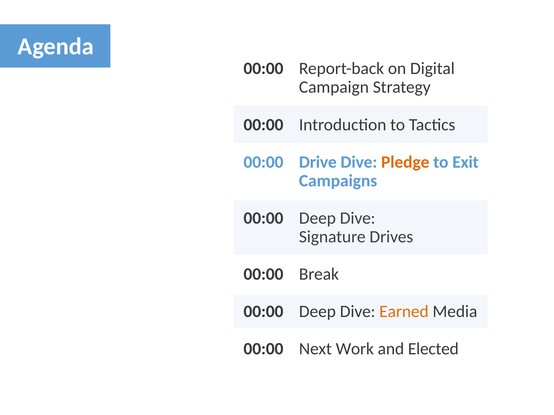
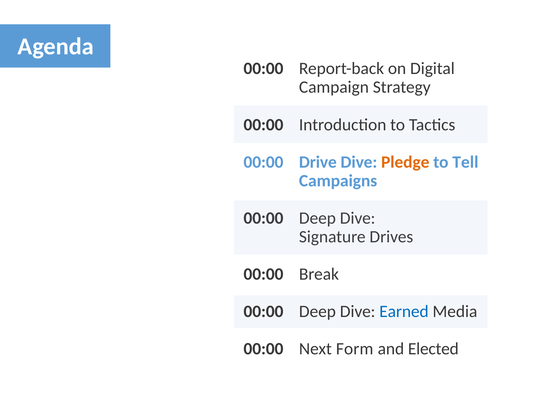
Exit: Exit -> Tell (465, 162)
Earned colour: orange -> blue (404, 312)
Work: Work -> Form (355, 349)
